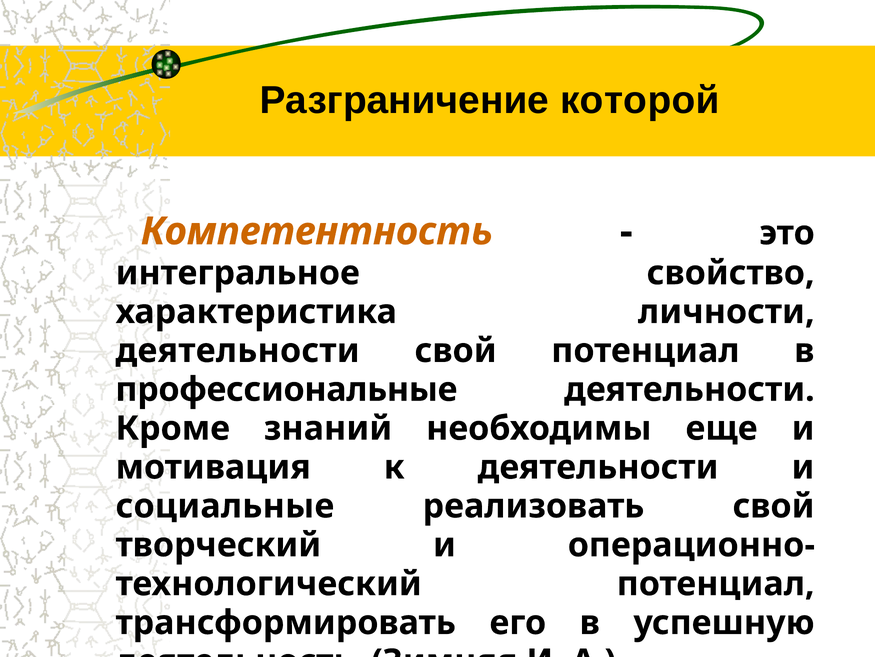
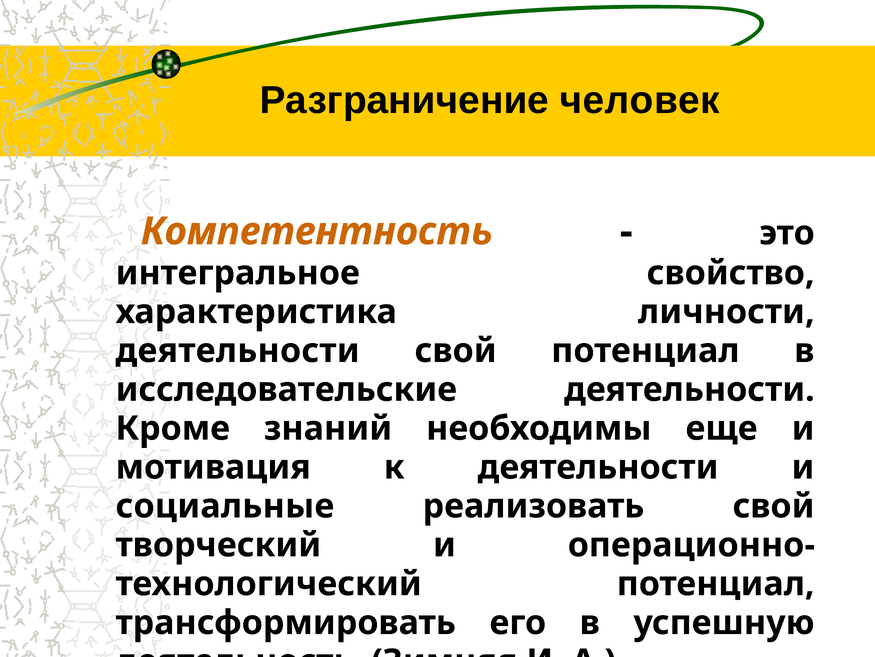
которой: которой -> человек (640, 100)
профессиональные: профессиональные -> исследовательские (286, 389)
